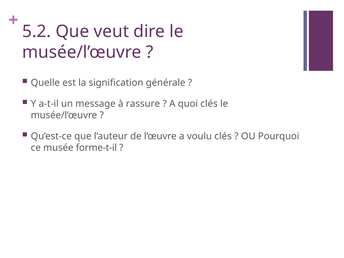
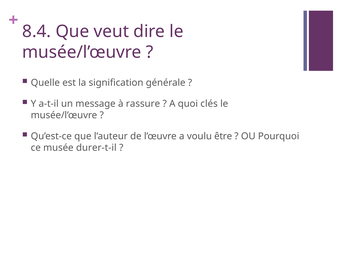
5.2: 5.2 -> 8.4 (37, 31)
voulu clés: clés -> être (223, 136)
forme-t-il: forme-t-il -> durer-t-il (96, 148)
